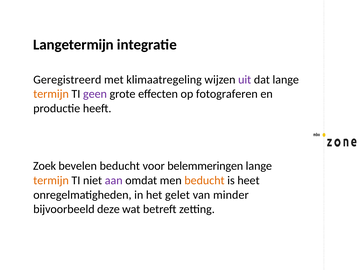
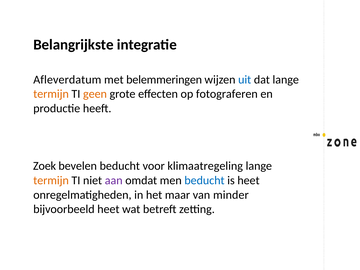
Langetermijn: Langetermijn -> Belangrijkste (73, 45)
Geregistreerd: Geregistreerd -> Afleverdatum (67, 80)
klimaatregeling: klimaatregeling -> belemmeringen (164, 80)
uit colour: purple -> blue (245, 80)
geen colour: purple -> orange (95, 94)
belemmeringen: belemmeringen -> klimaatregeling (205, 166)
beducht colour: orange -> blue (204, 180)
gelet: gelet -> maar (178, 195)
bijvoorbeeld deze: deze -> heet (108, 209)
